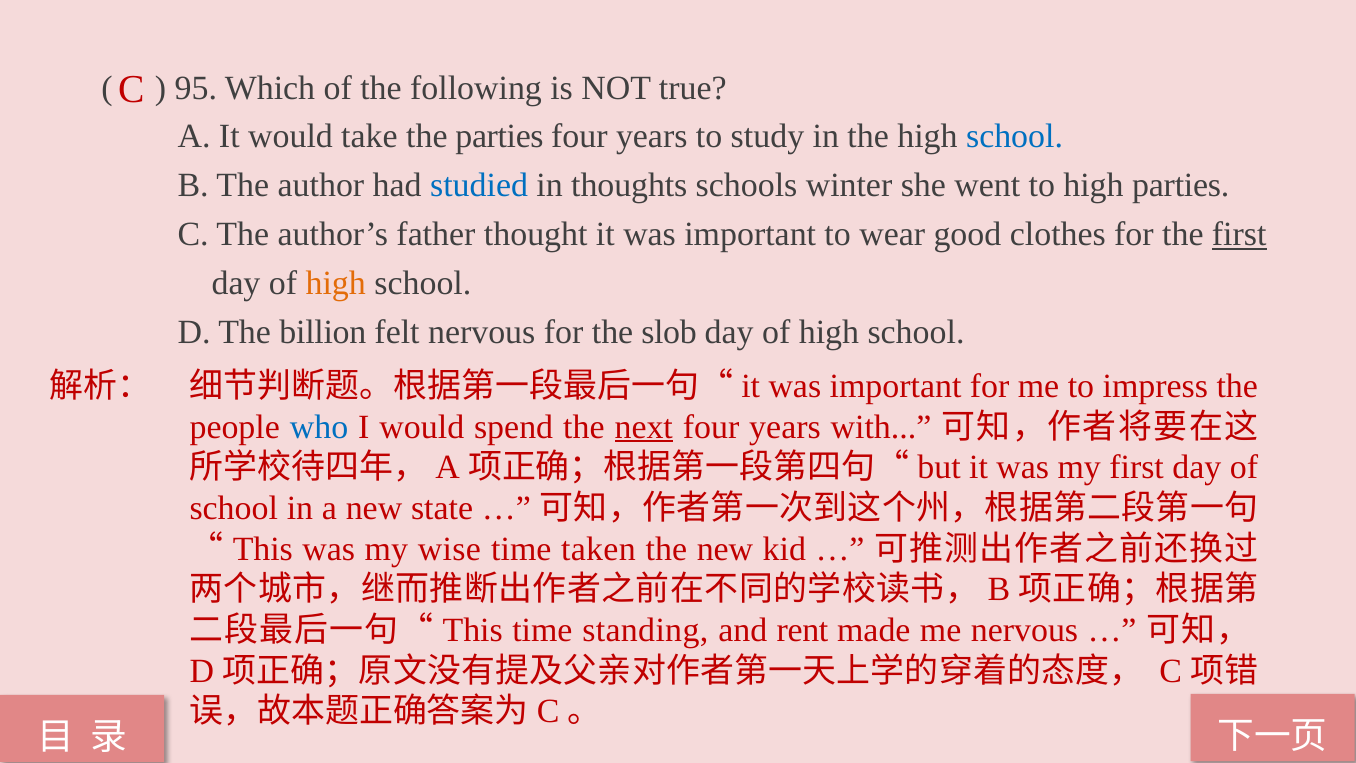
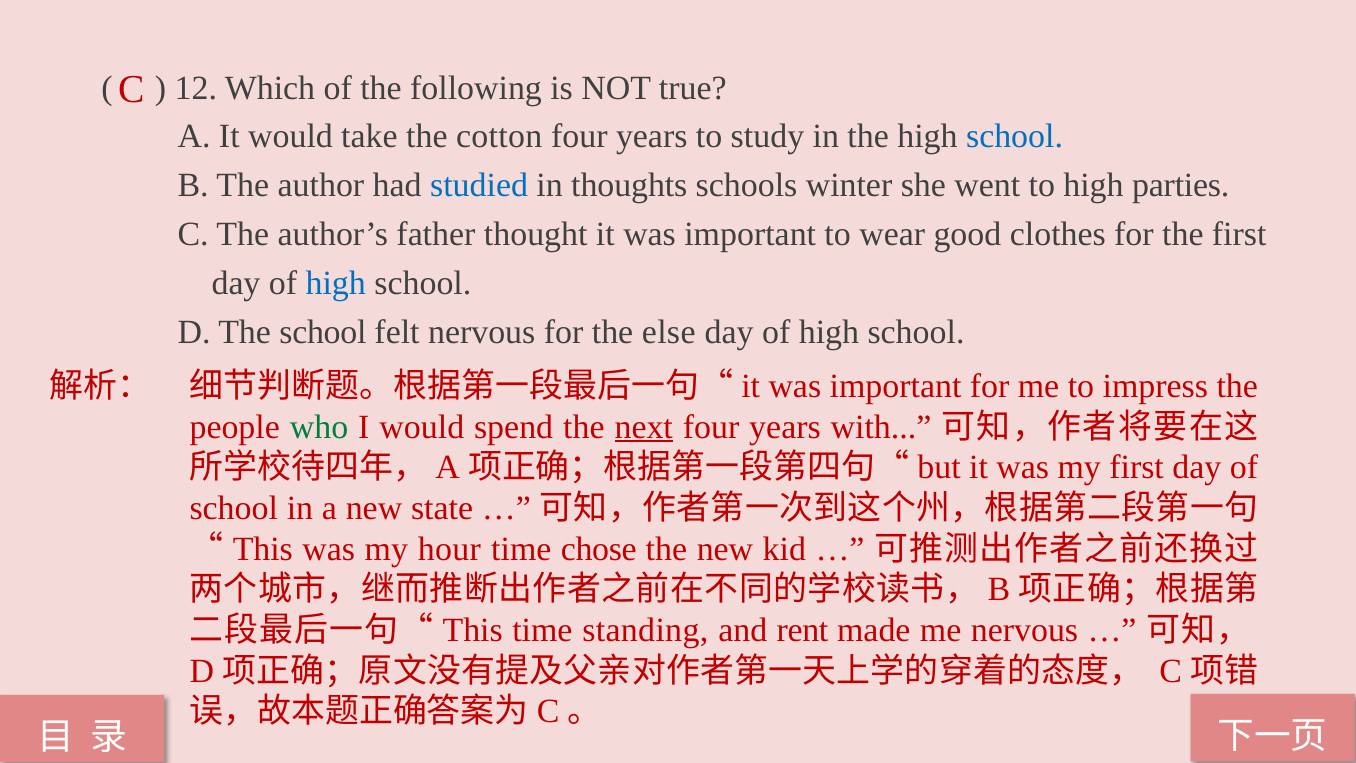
95: 95 -> 12 (196, 88)
the parties: parties -> cotton (499, 137)
first underline: present -> none (1239, 234)
high colour: orange -> blue (336, 283)
The billion: billion -> school (323, 332)
slob: slob -> else (669, 332)
who colour: blue -> green (319, 427)
wise: wise -> hour (449, 549)
taken: taken -> chose (599, 549)
